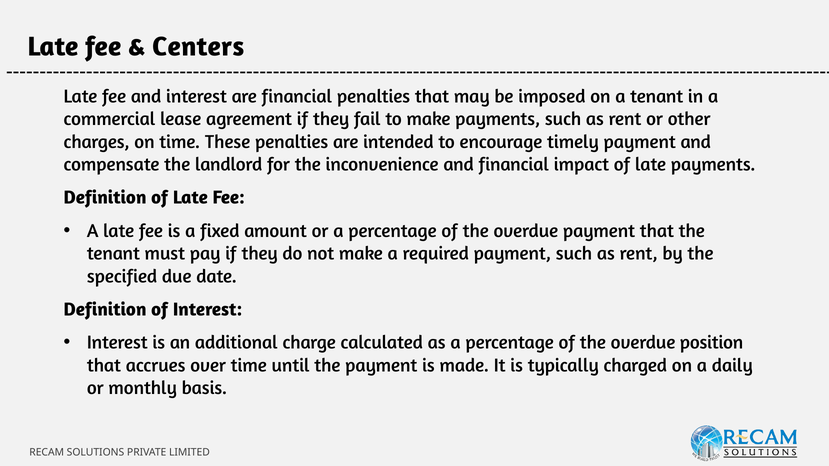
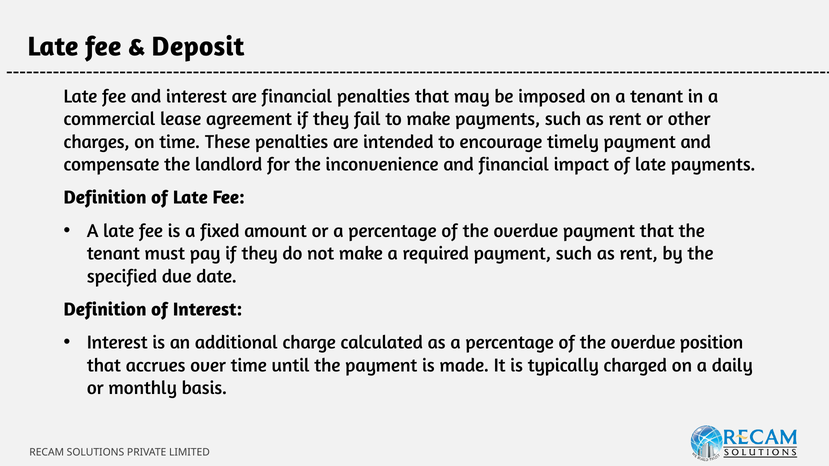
Centers: Centers -> Deposit (198, 47)
